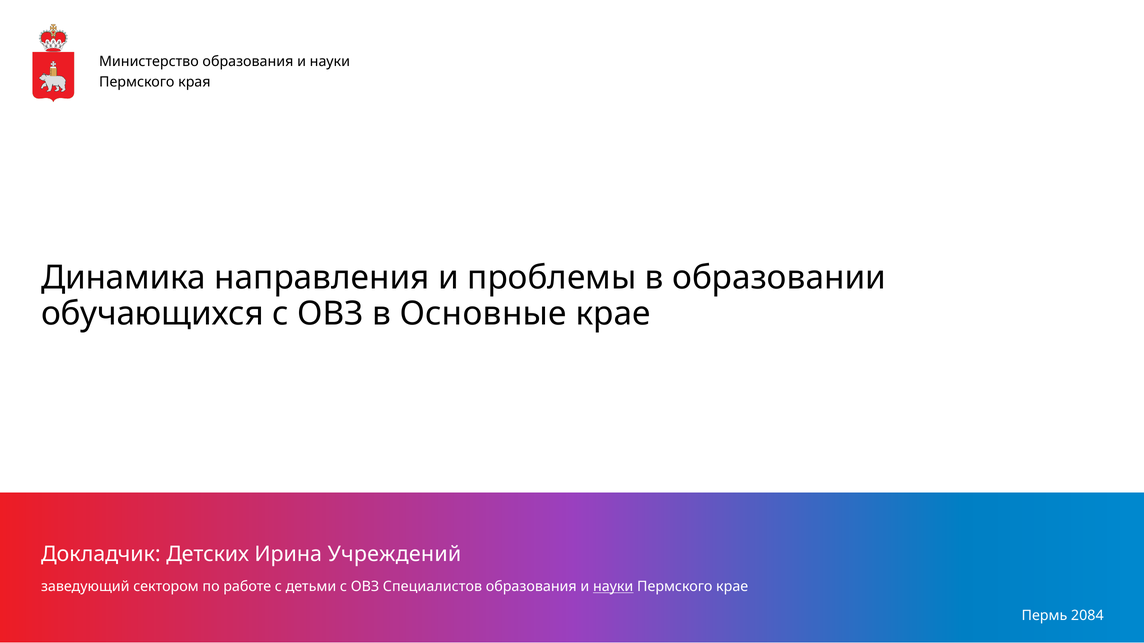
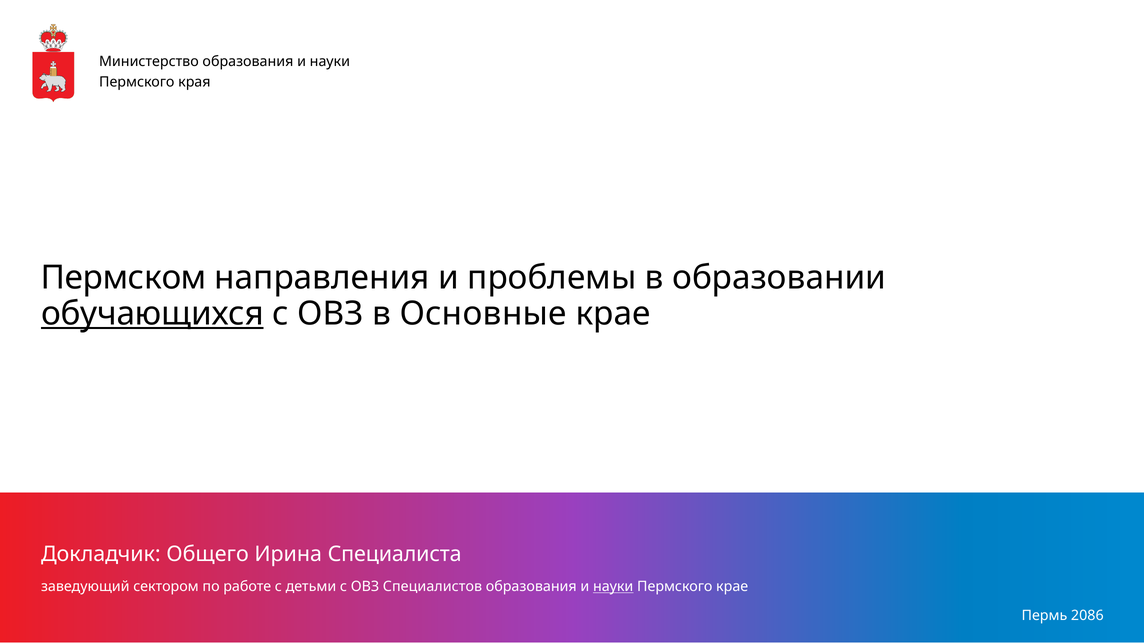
Динамика: Динамика -> Пермском (124, 278)
обучающихся underline: none -> present (152, 314)
Детских: Детских -> Общего (208, 555)
Учреждений: Учреждений -> Специалиста (395, 555)
2084: 2084 -> 2086 (1087, 616)
